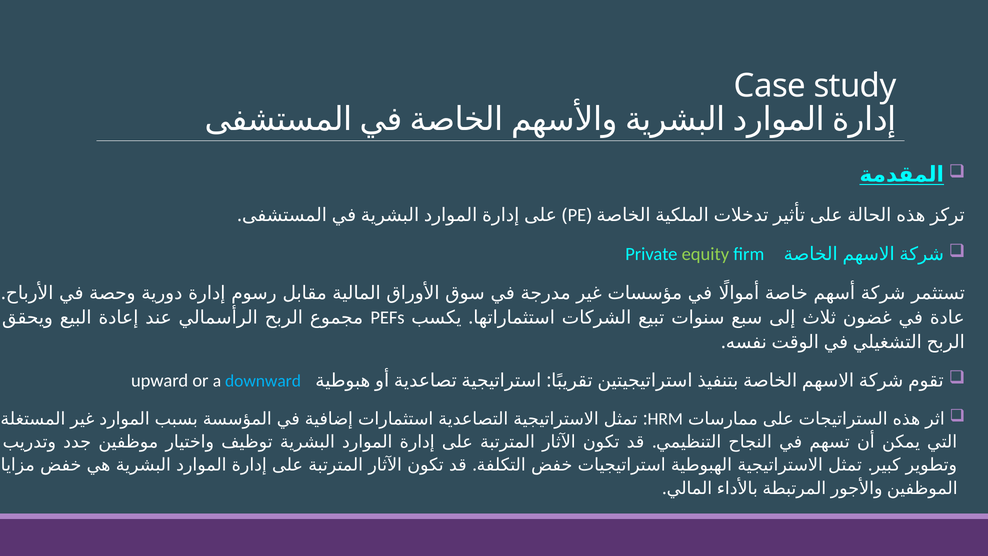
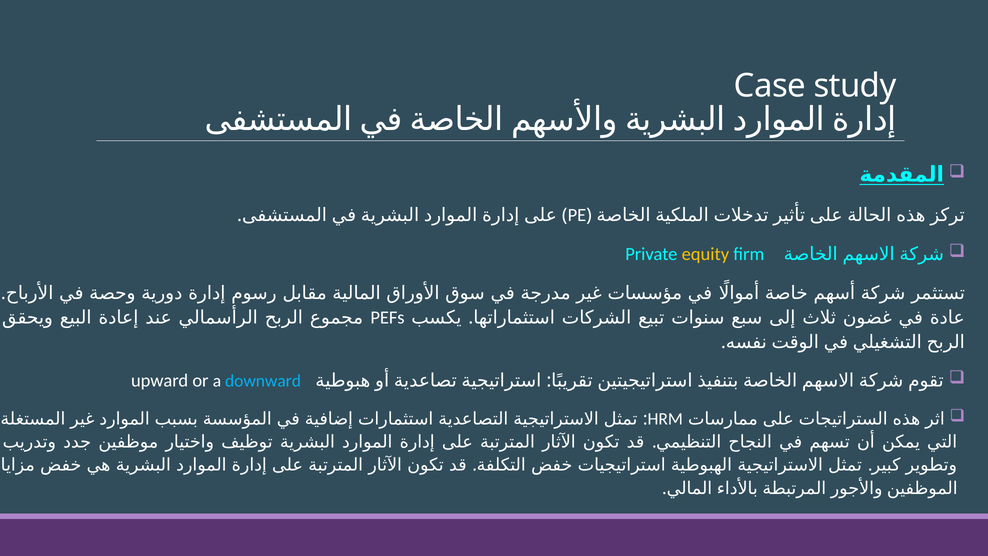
equity colour: light green -> yellow (705, 254)
